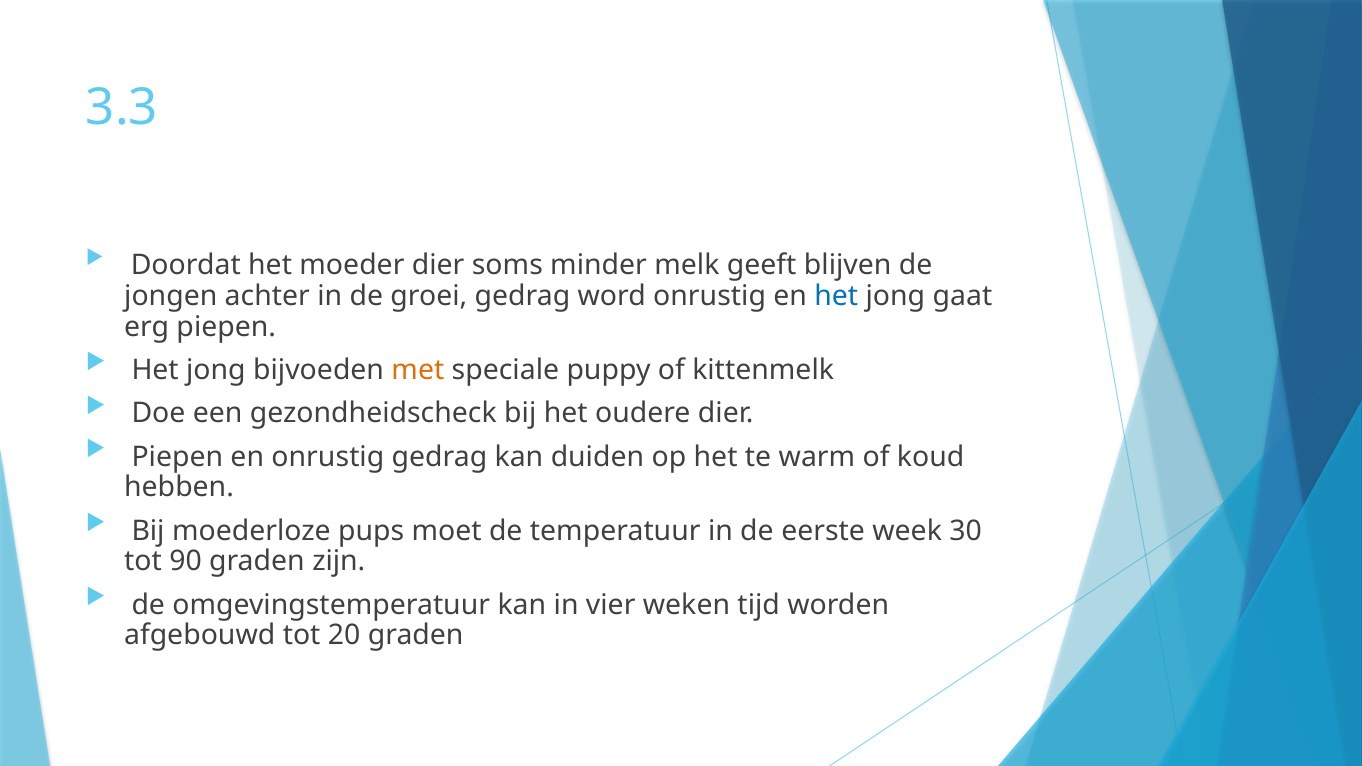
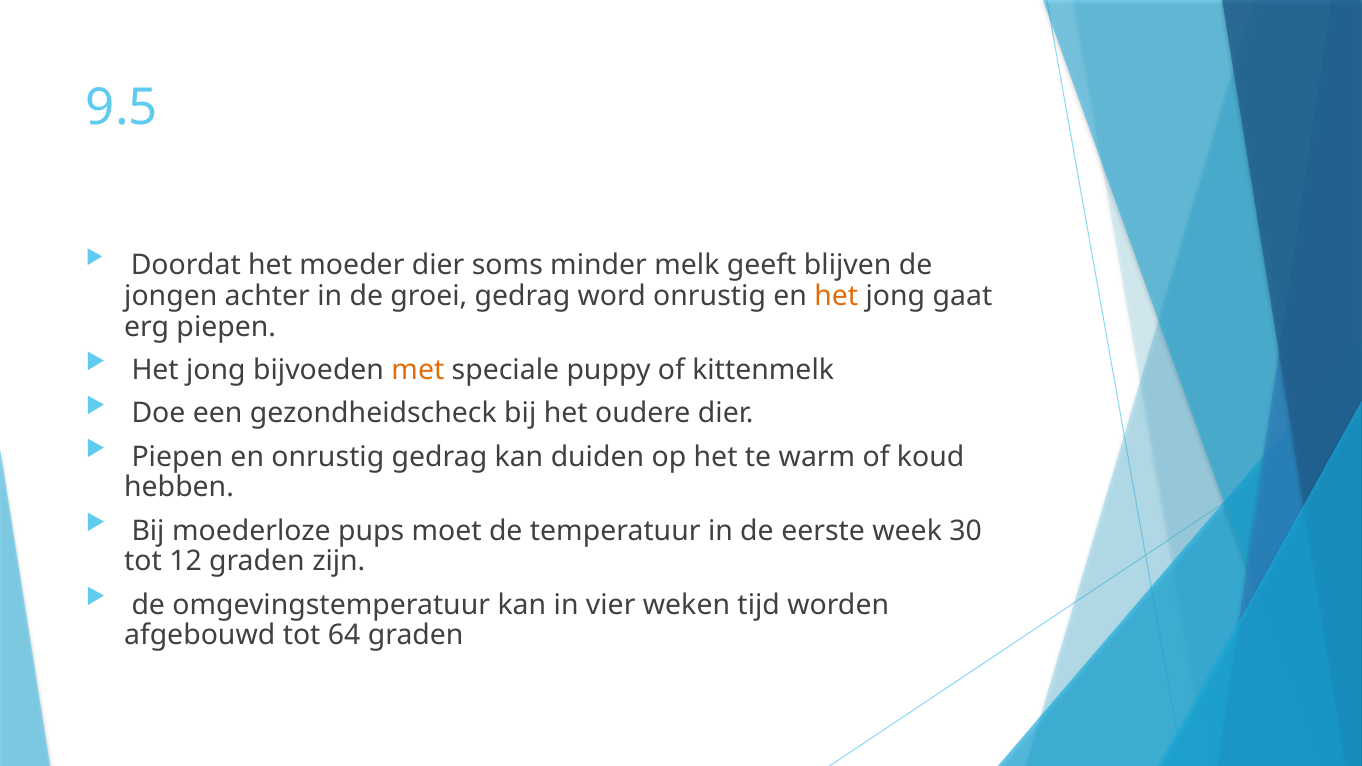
3.3: 3.3 -> 9.5 (122, 107)
het colour: blue -> orange (836, 296)
90: 90 -> 12 (186, 562)
20: 20 -> 64 (344, 636)
